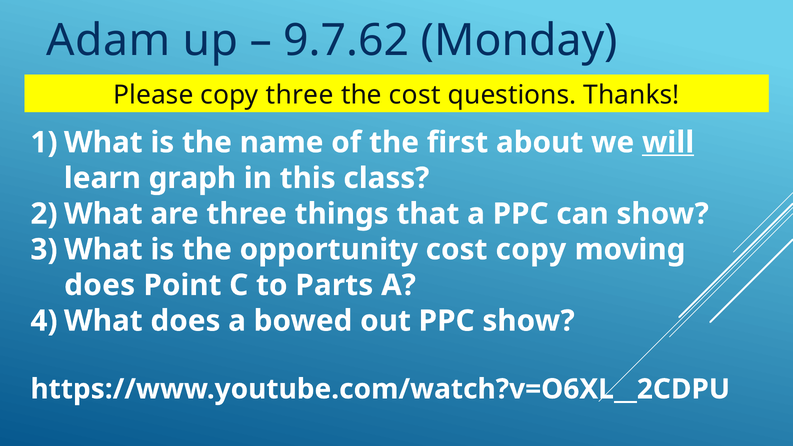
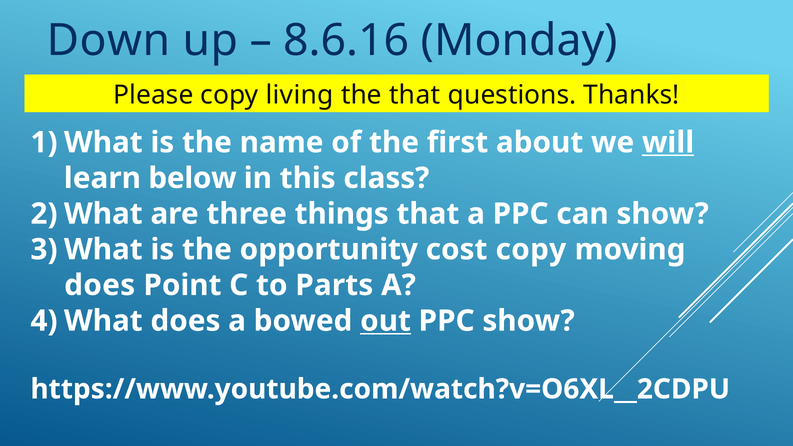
Adam: Adam -> Down (108, 41)
9.7.62: 9.7.62 -> 8.6.16 (346, 41)
copy three: three -> living (300, 95)
the cost: cost -> that (415, 95)
graph: graph -> below (192, 178)
out underline: none -> present (386, 321)
